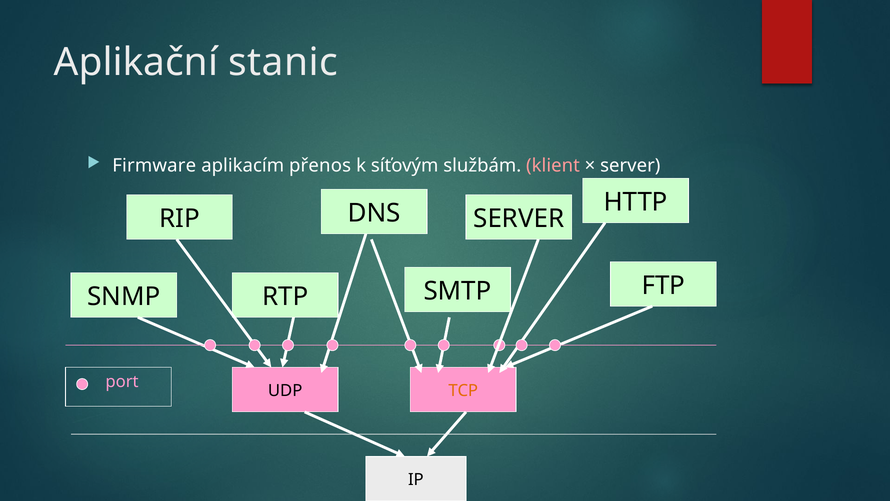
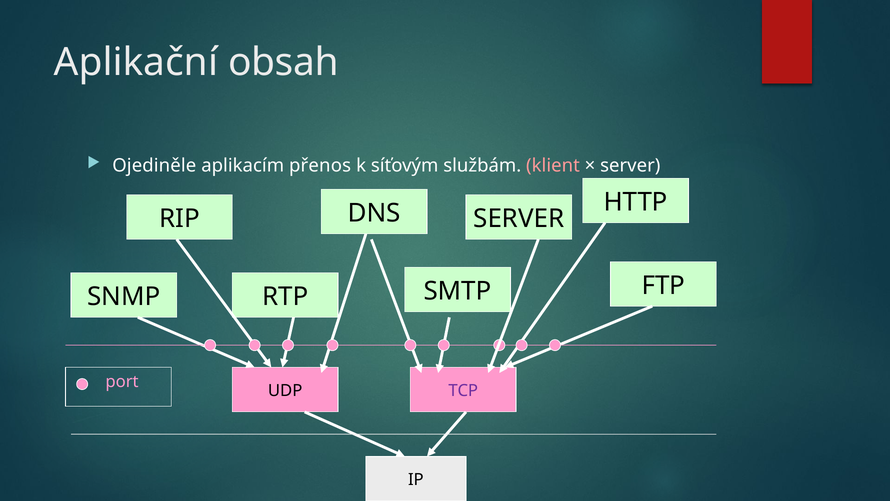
stanic: stanic -> obsah (283, 62)
Firmware: Firmware -> Ojediněle (154, 166)
TCP colour: orange -> purple (463, 391)
